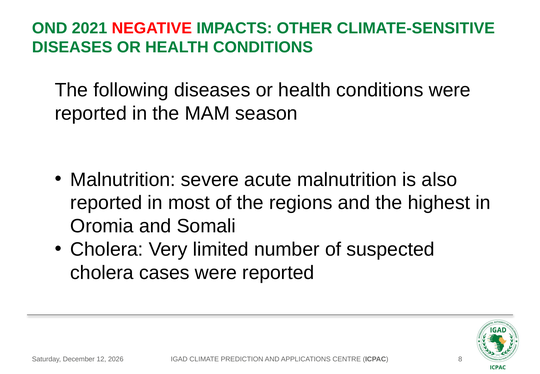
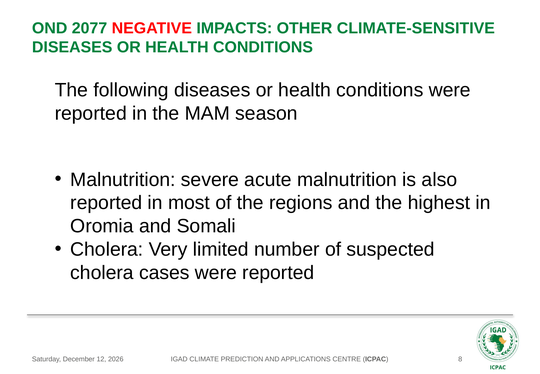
2021: 2021 -> 2077 (89, 28)
